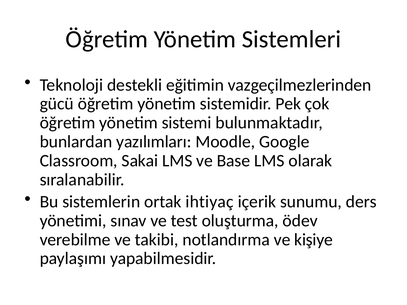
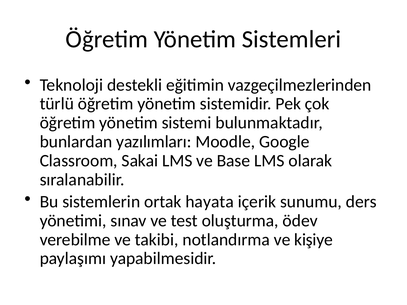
gücü: gücü -> türlü (57, 104)
ihtiyaç: ihtiyaç -> hayata (210, 202)
